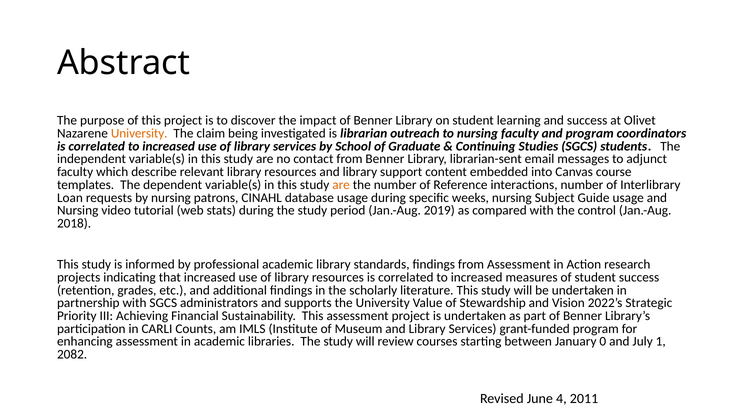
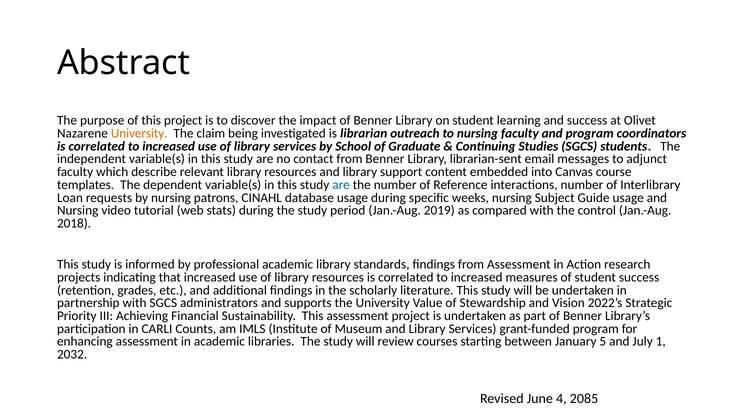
are colour: orange -> blue (341, 185)
0: 0 -> 5 (603, 342)
2082: 2082 -> 2032 (72, 355)
2011: 2011 -> 2085 (584, 399)
